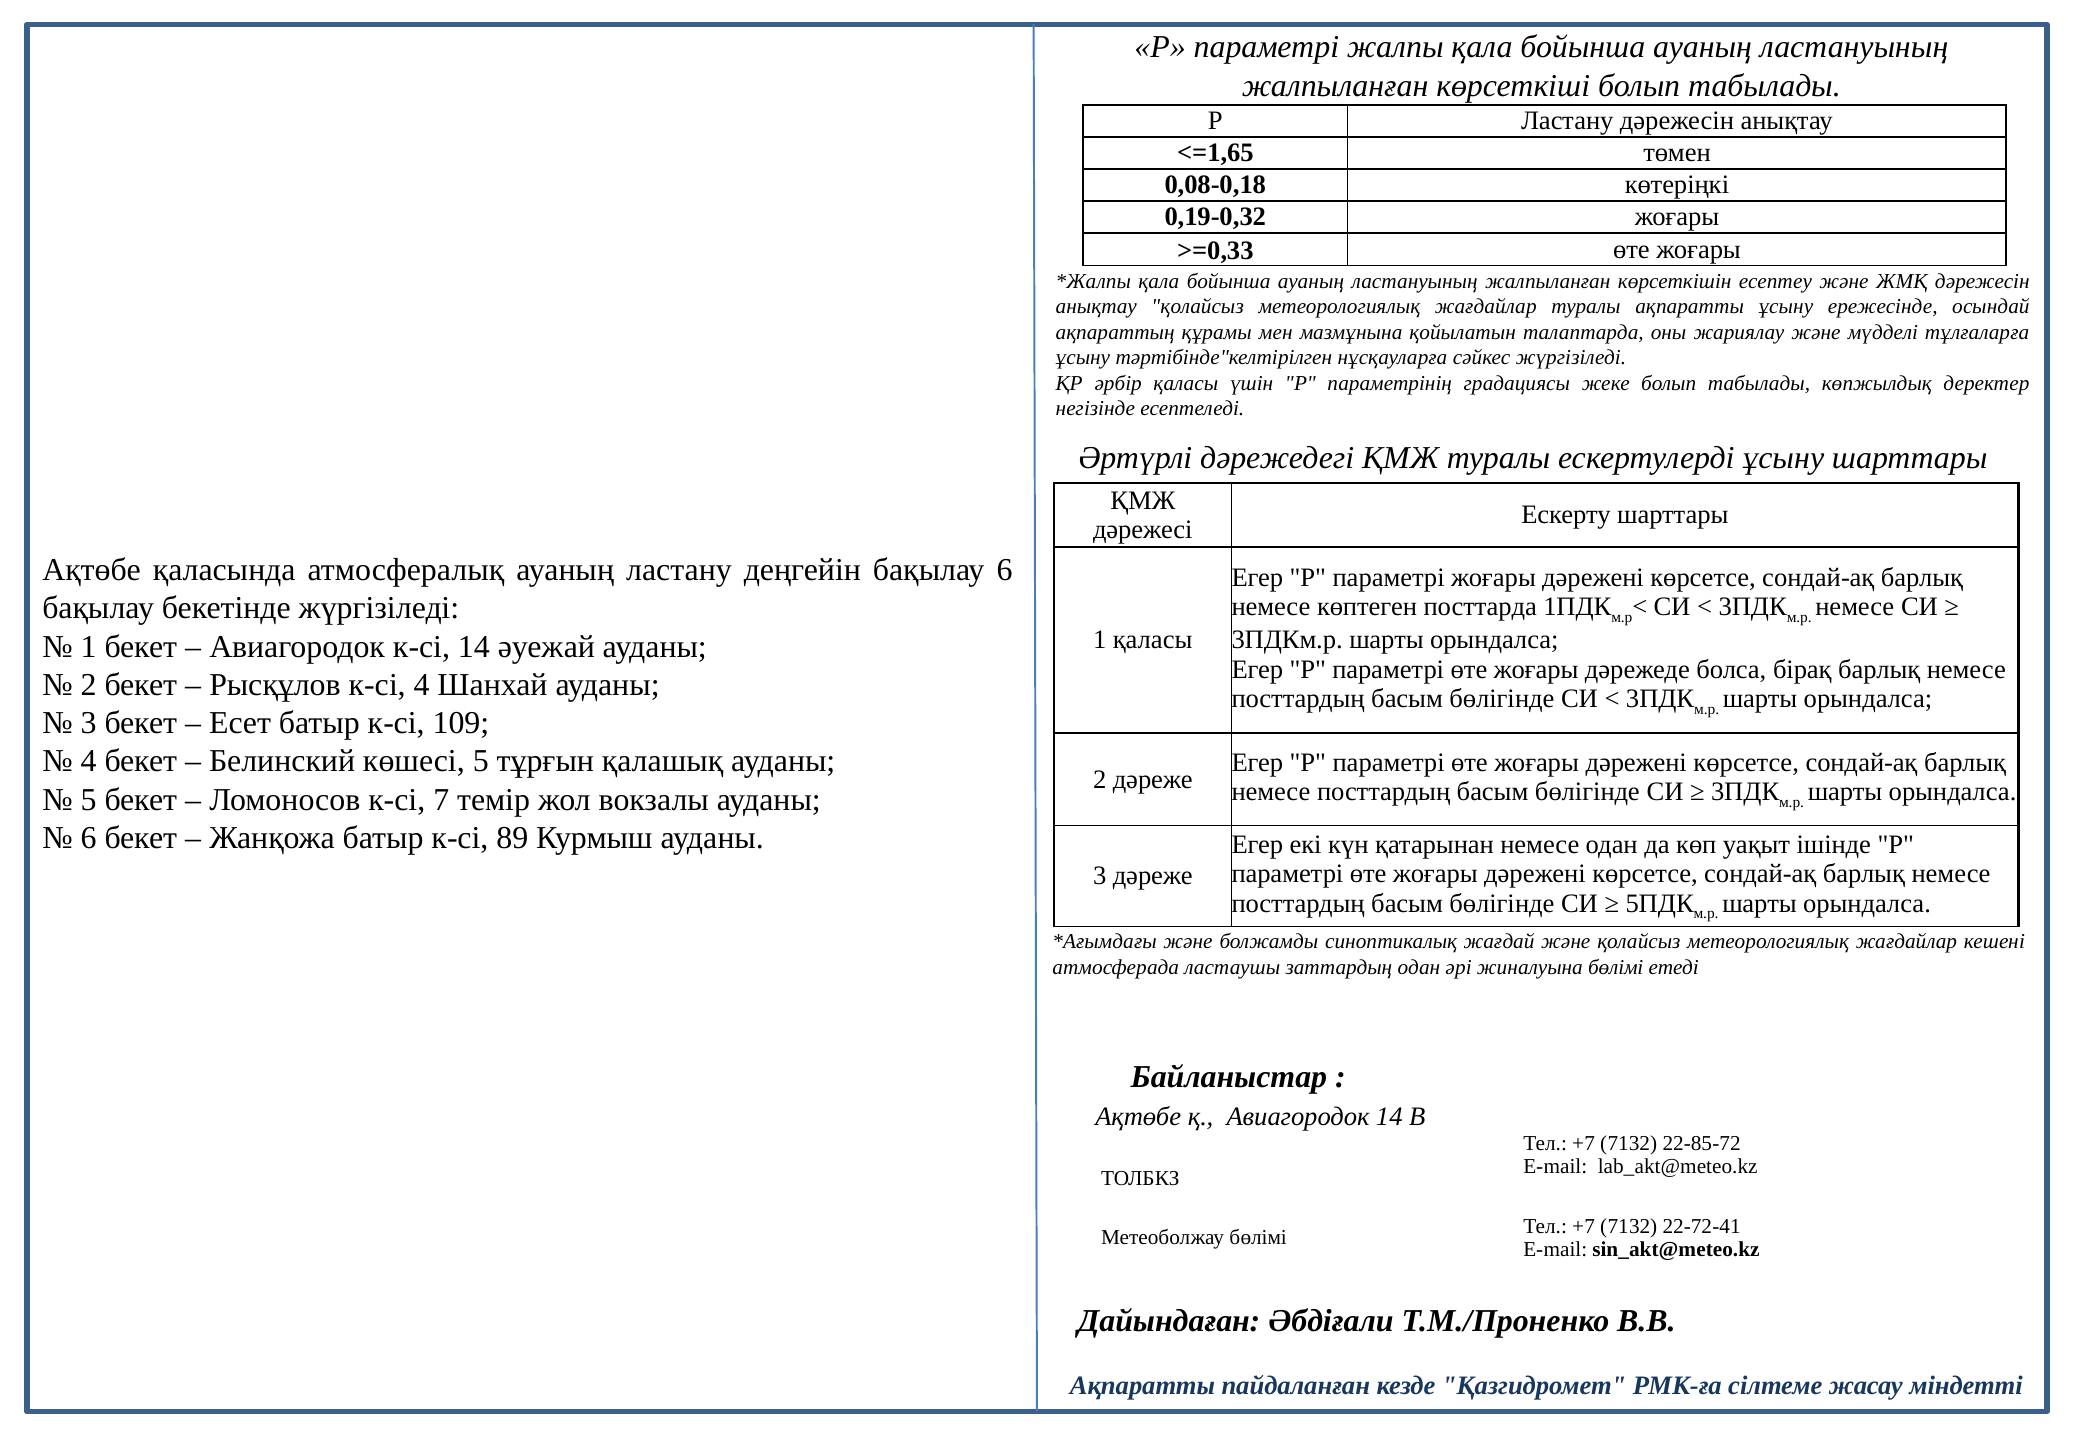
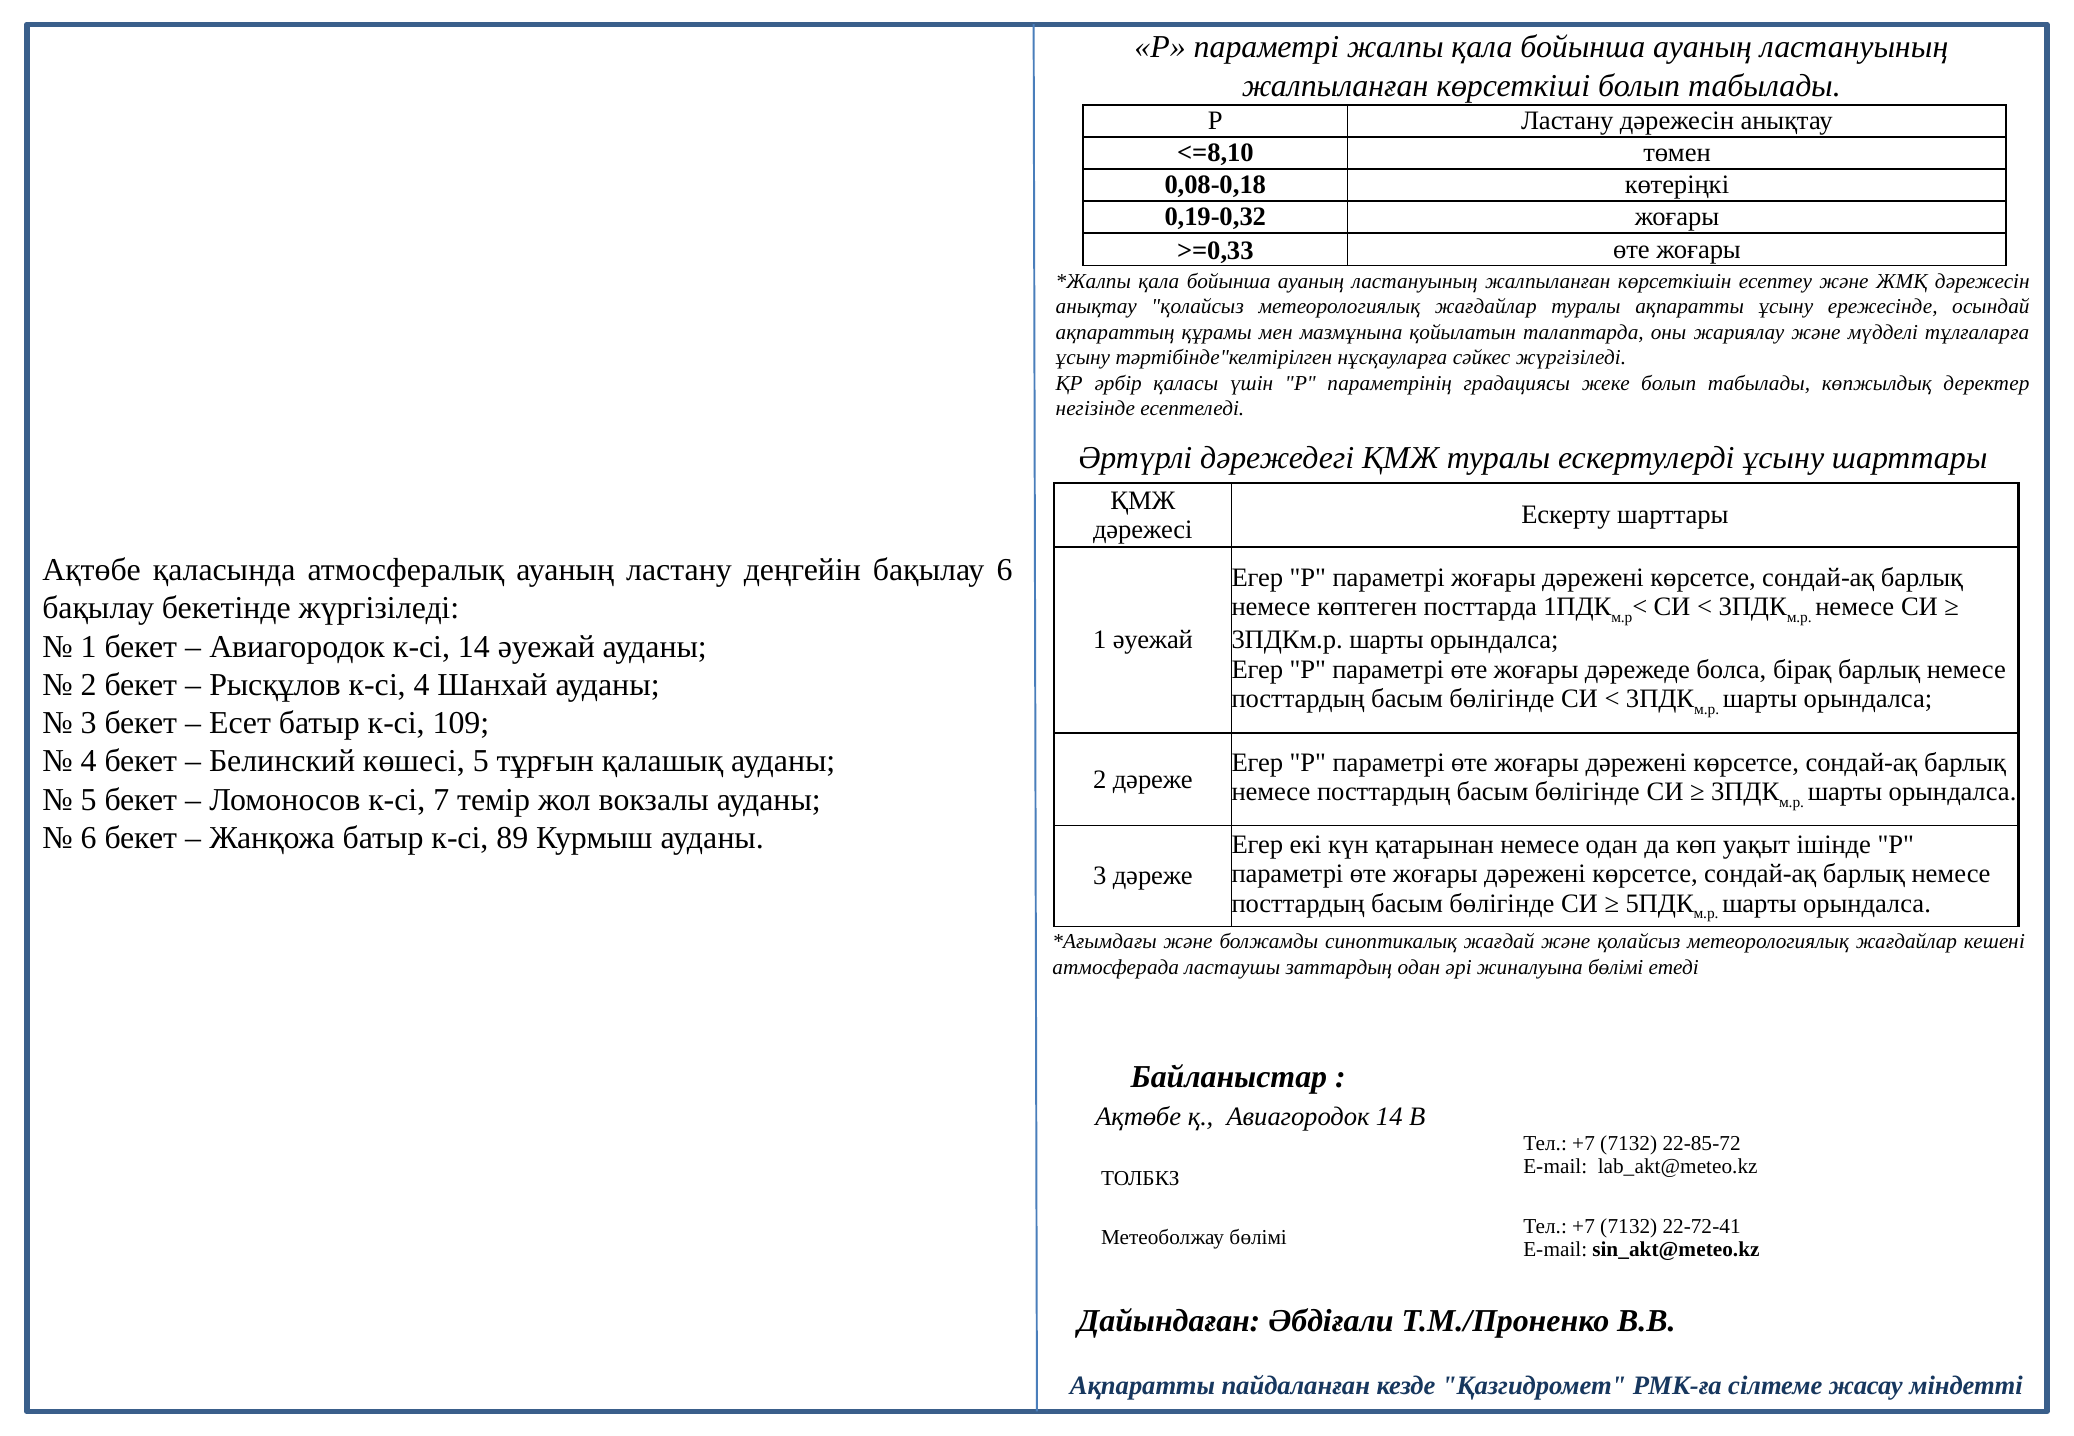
<=1,65: <=1,65 -> <=8,10 (1215, 153)
1 қаласы: қаласы -> әуежай (1153, 640)
